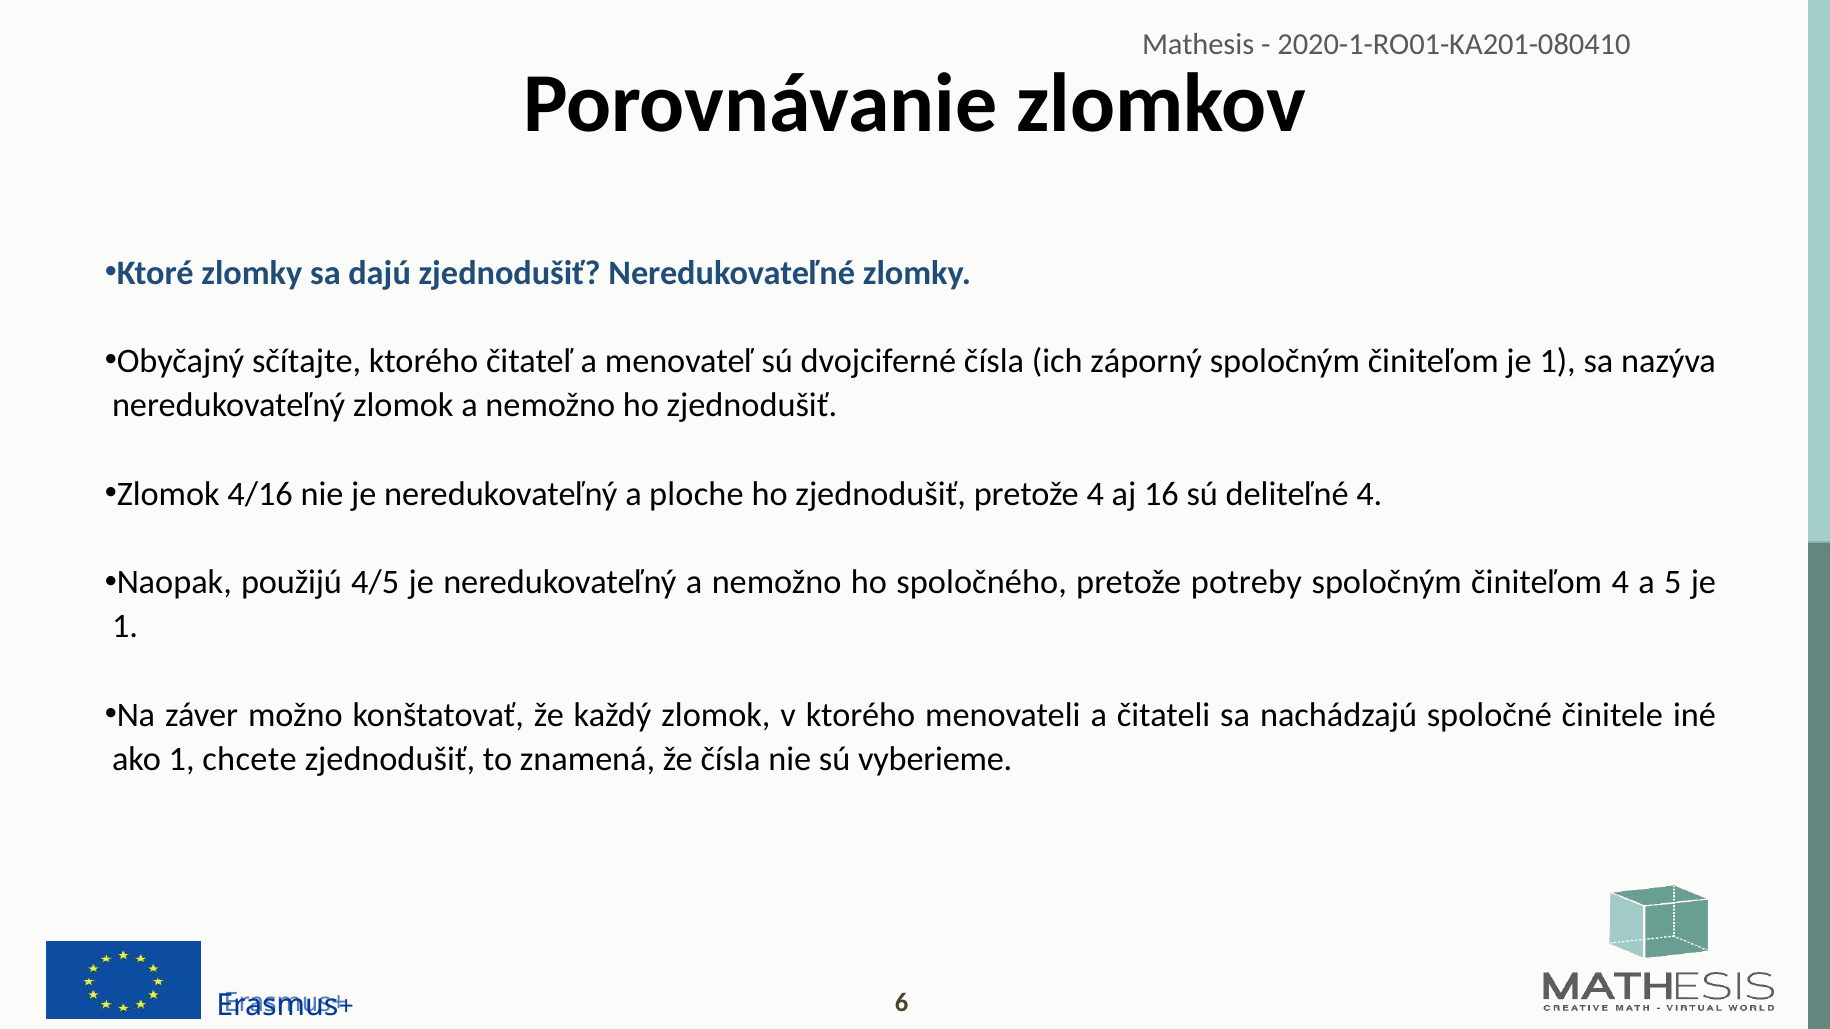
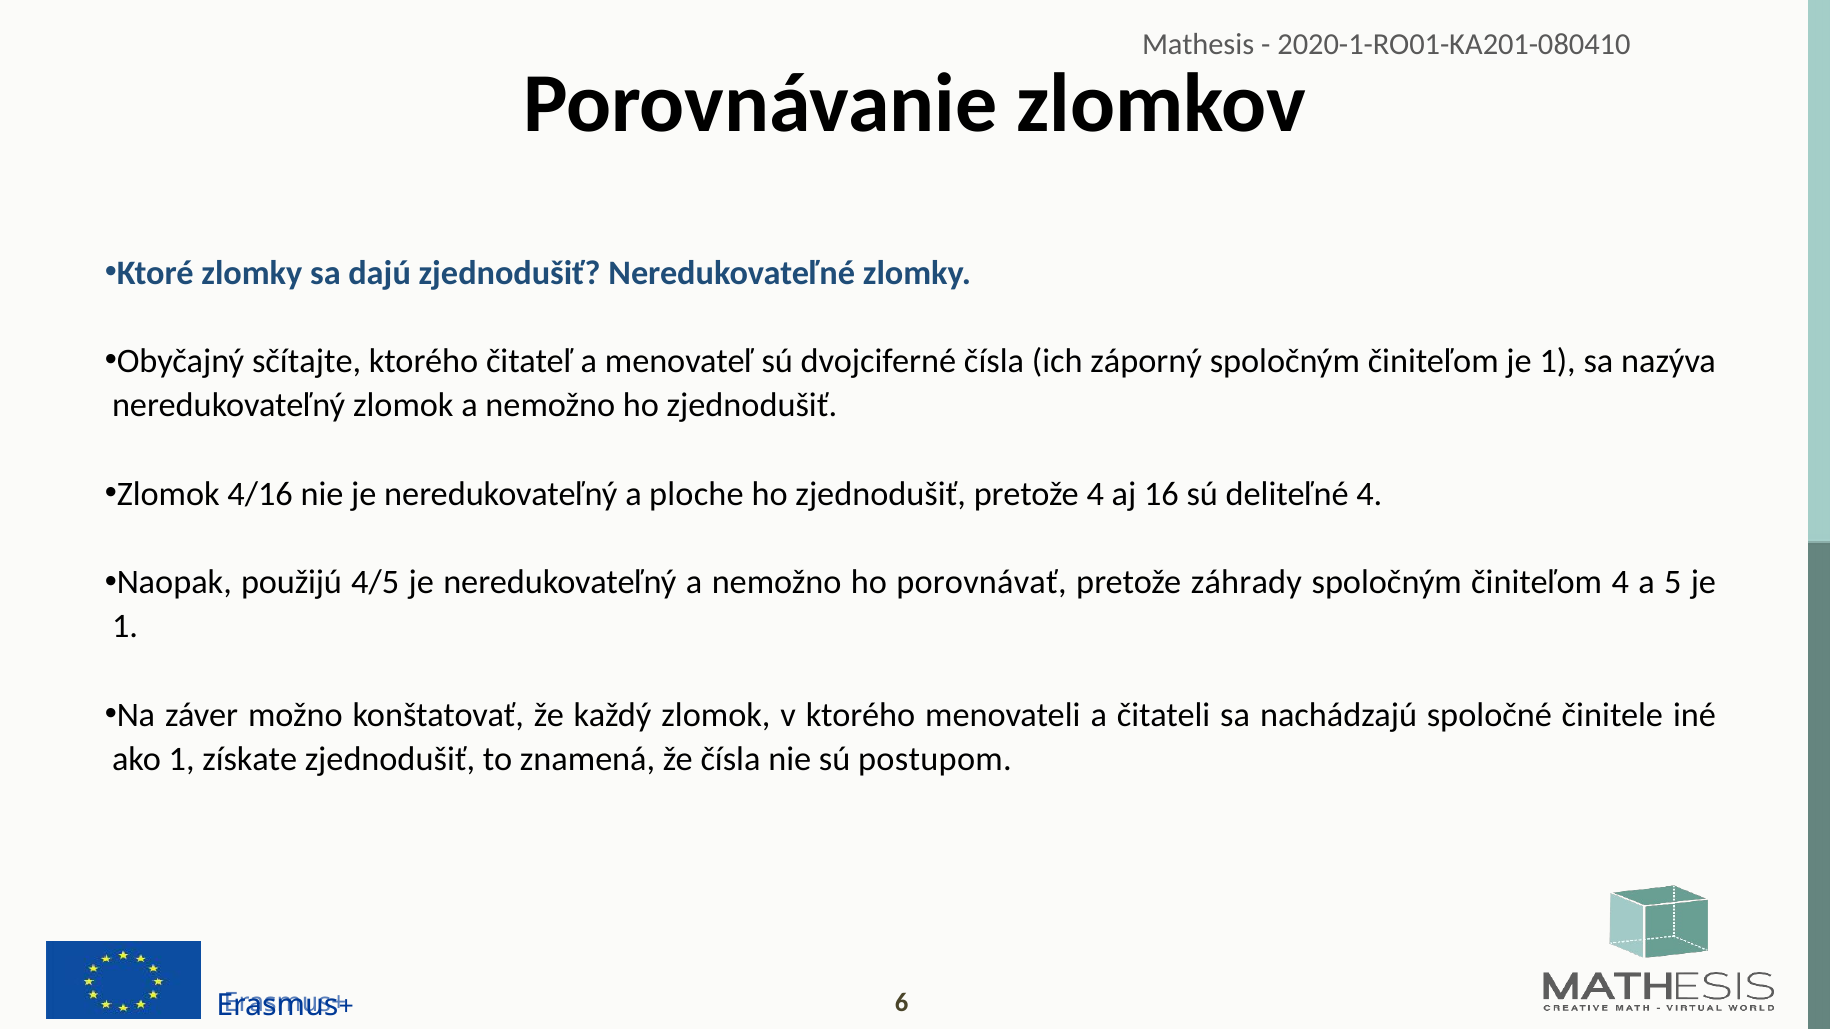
spoločného: spoločného -> porovnávať (982, 583)
potreby: potreby -> záhrady (1246, 583)
chcete: chcete -> získate (250, 760)
vyberieme: vyberieme -> postupom (935, 760)
